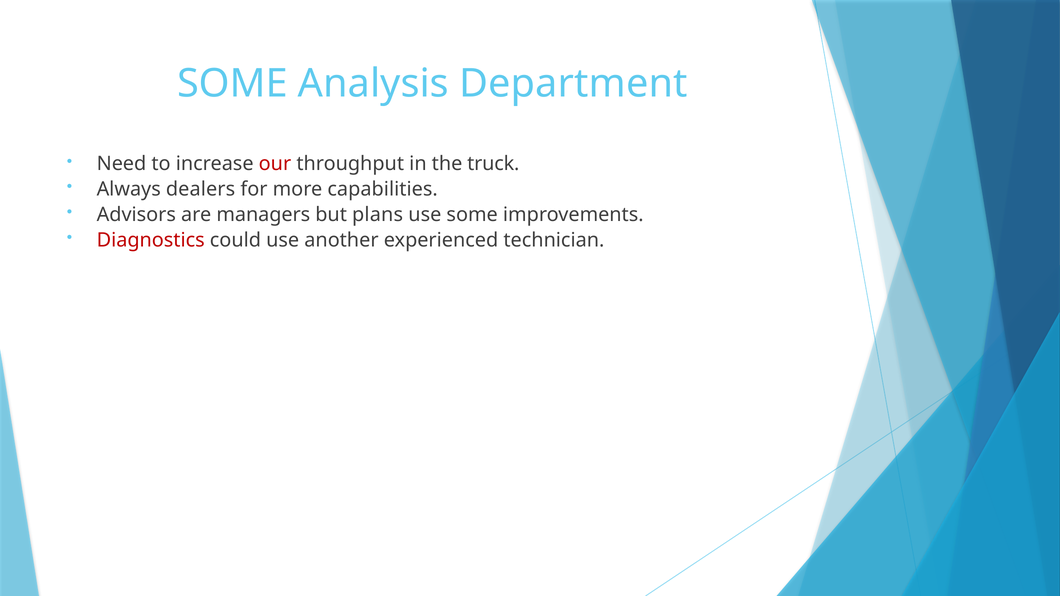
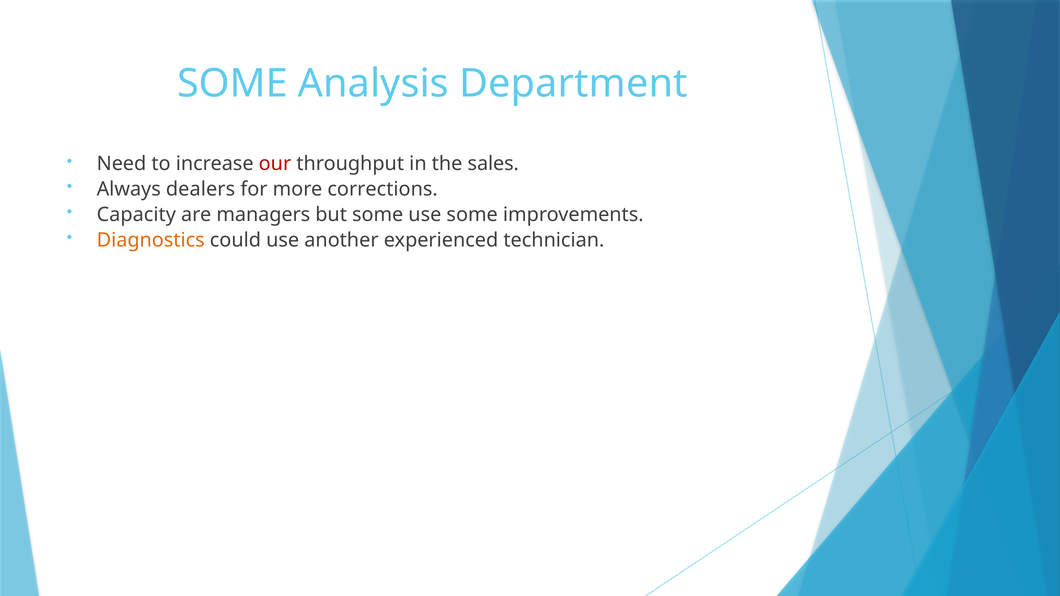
truck: truck -> sales (493, 164)
capabilities: capabilities -> corrections (383, 189)
Advisors: Advisors -> Capacity (136, 215)
but plans: plans -> some (378, 215)
Diagnostics colour: red -> orange (151, 240)
